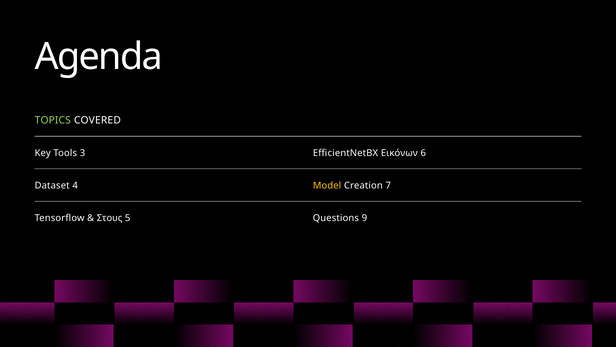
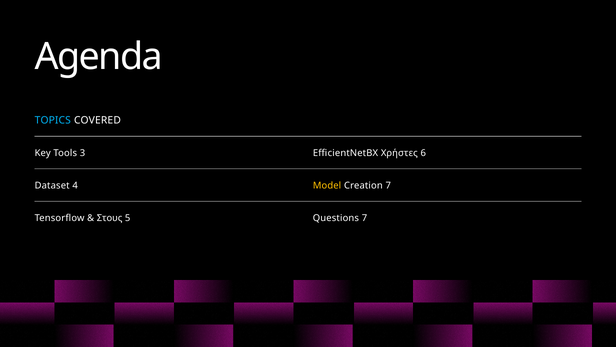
TOPICS colour: light green -> light blue (53, 120)
Εικόνων: Εικόνων -> Χρήστες (399, 153)
Questions 9: 9 -> 7 (364, 218)
